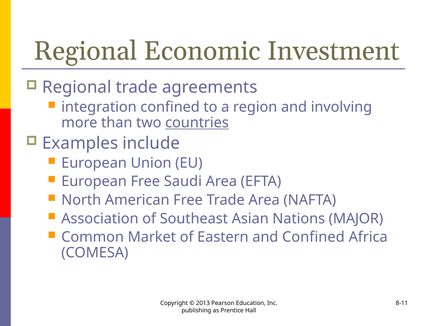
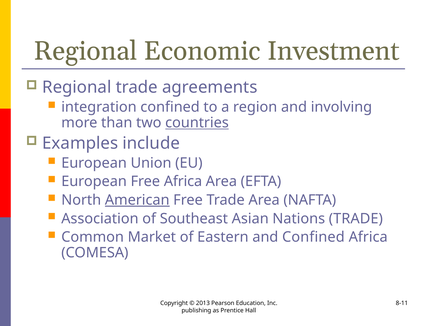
Free Saudi: Saudi -> Africa (183, 181)
American underline: none -> present (137, 200)
Nations MAJOR: MAJOR -> TRADE (356, 218)
